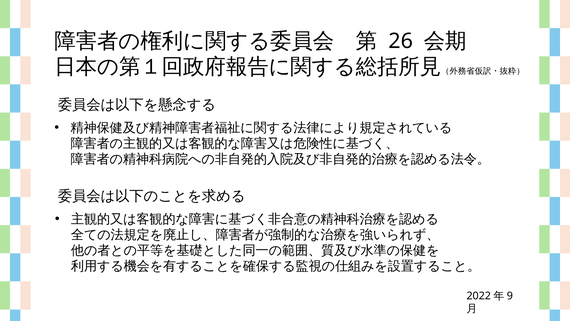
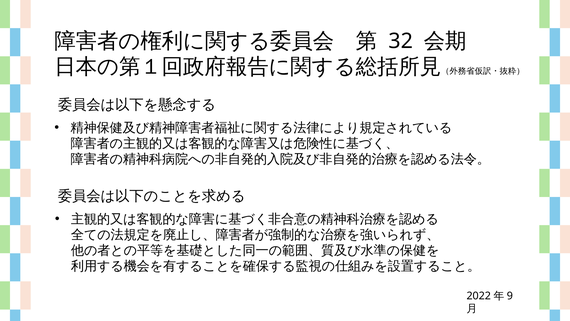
26: 26 -> 32 (401, 41)
